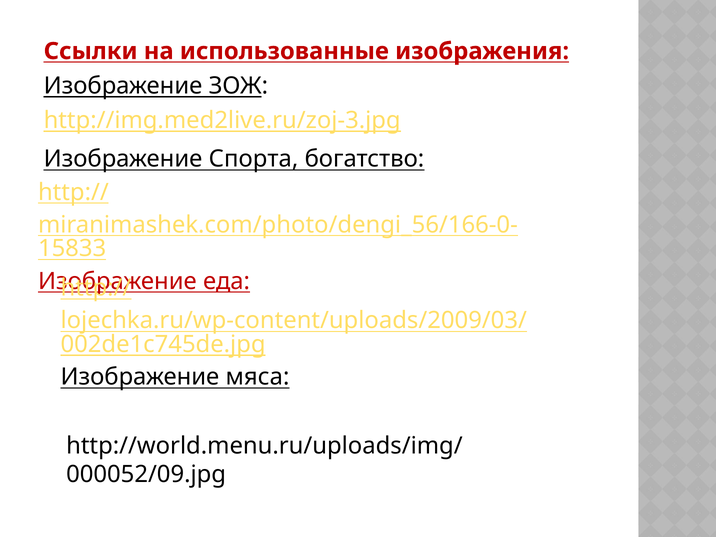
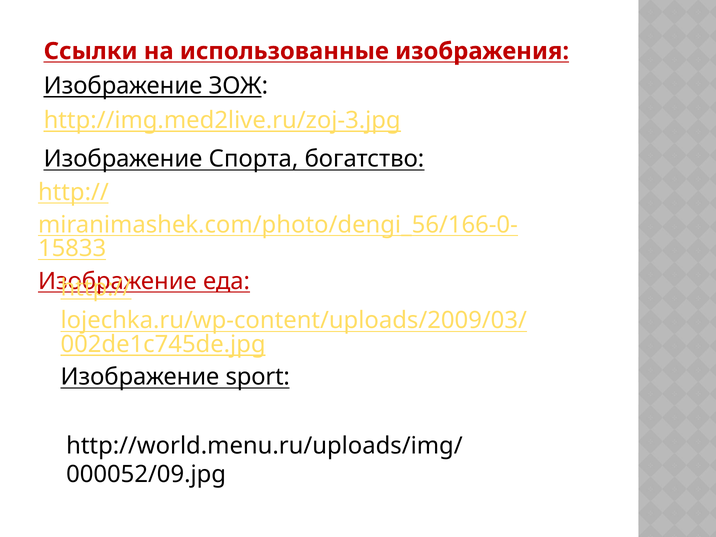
мяса: мяса -> sport (258, 377)
